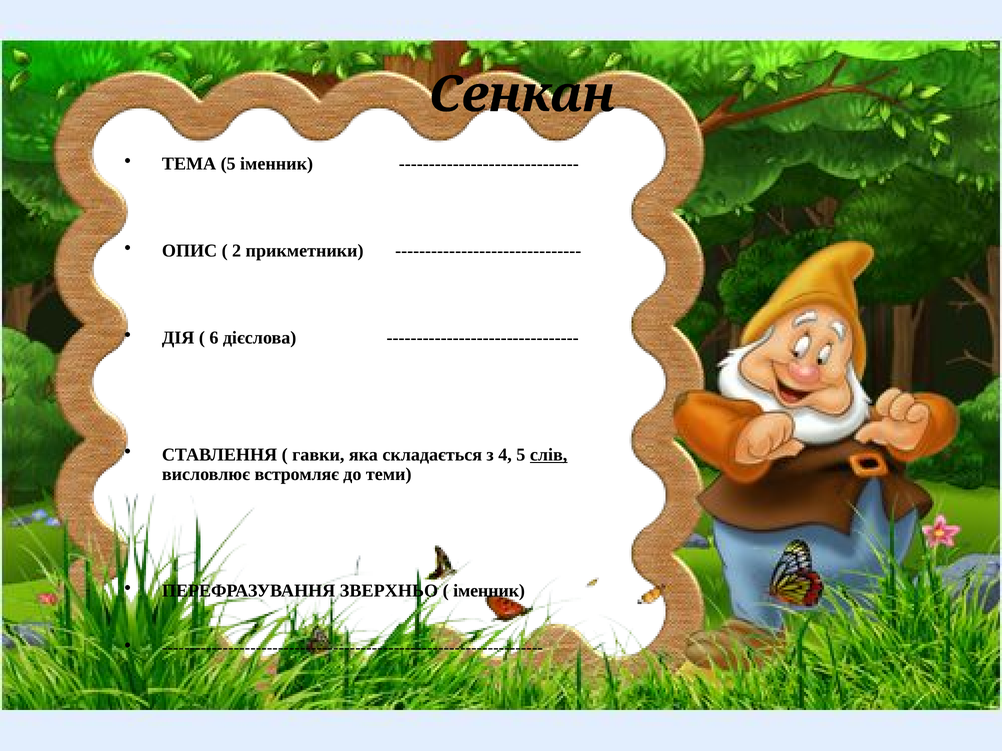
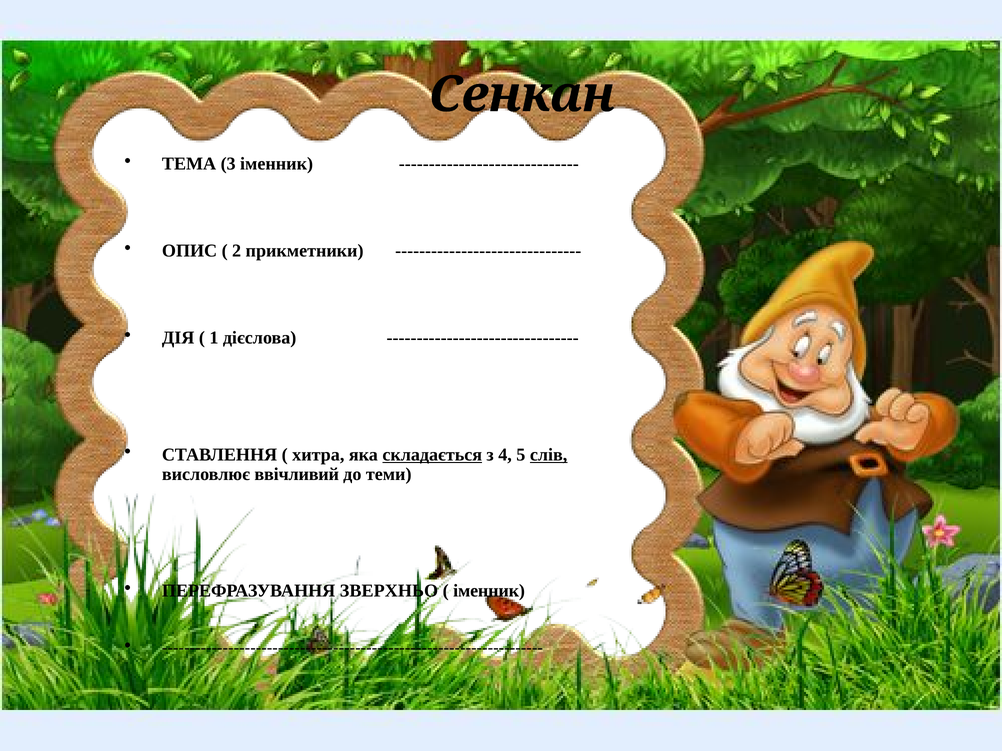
ТЕМА 5: 5 -> 3 (228, 164)
6: 6 -> 1 (214, 338)
гавки: гавки -> хитра (318, 455)
складається underline: none -> present (432, 455)
встромляє: встромляє -> ввічливий (297, 475)
